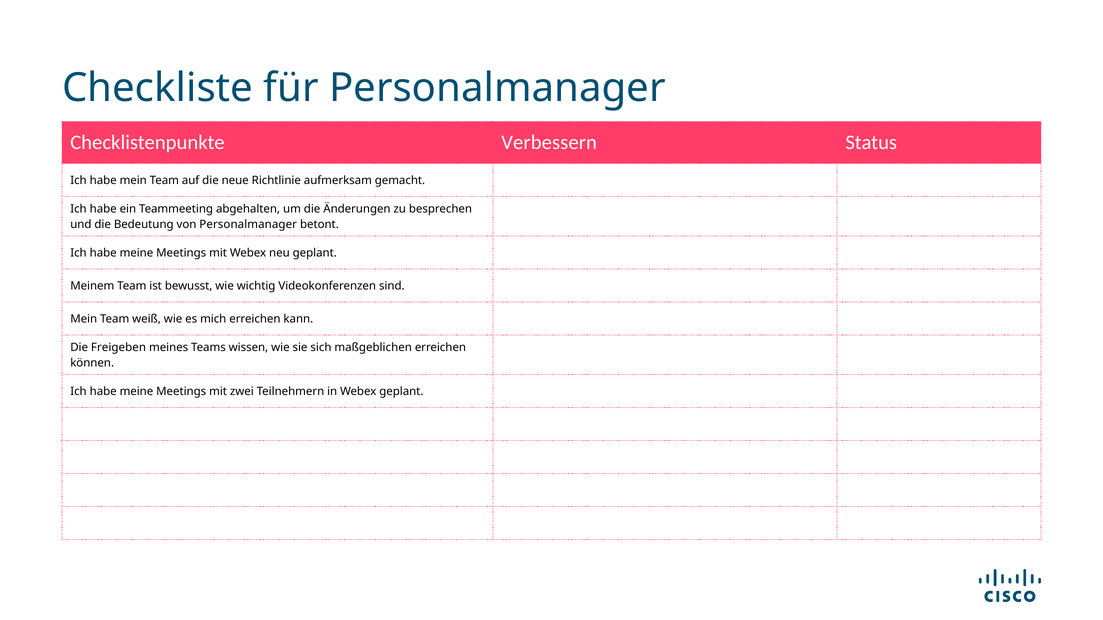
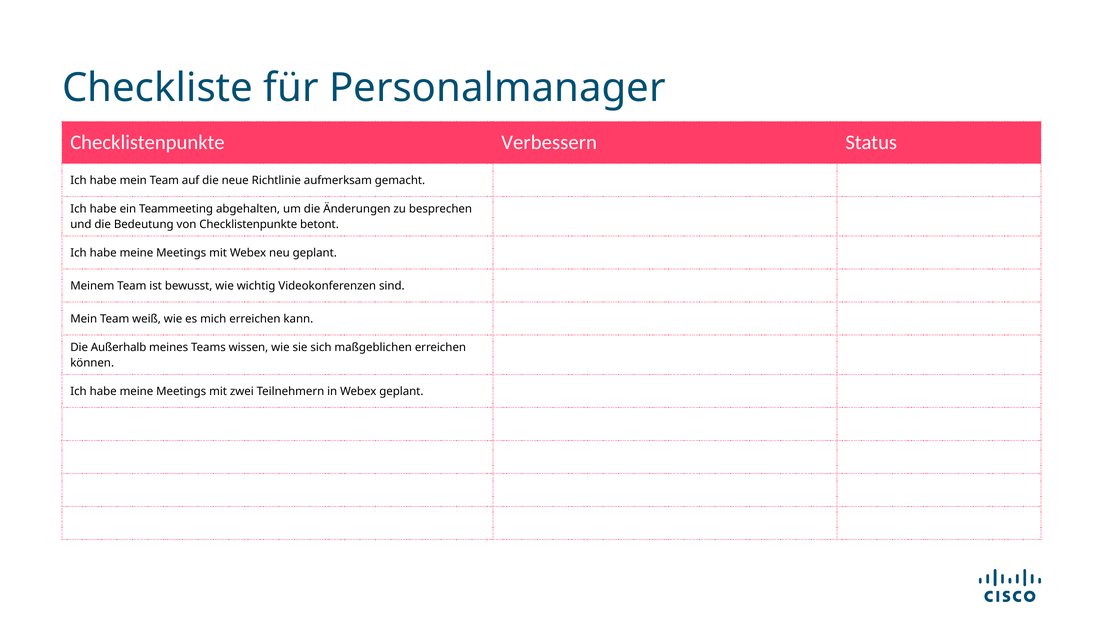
von Personalmanager: Personalmanager -> Checklistenpunkte (248, 225)
Freigeben: Freigeben -> Außerhalb (119, 348)
